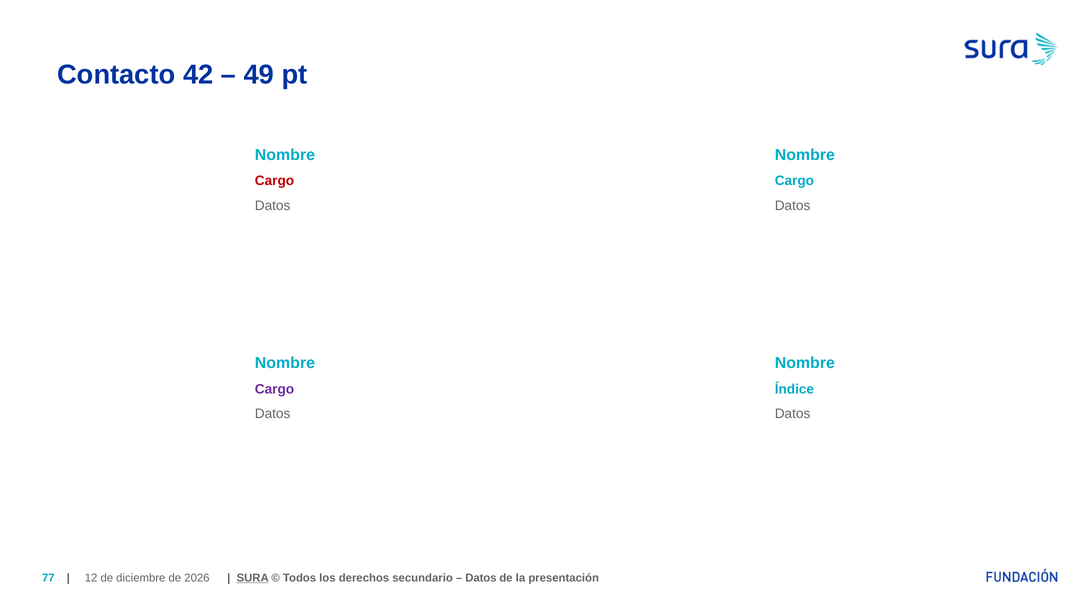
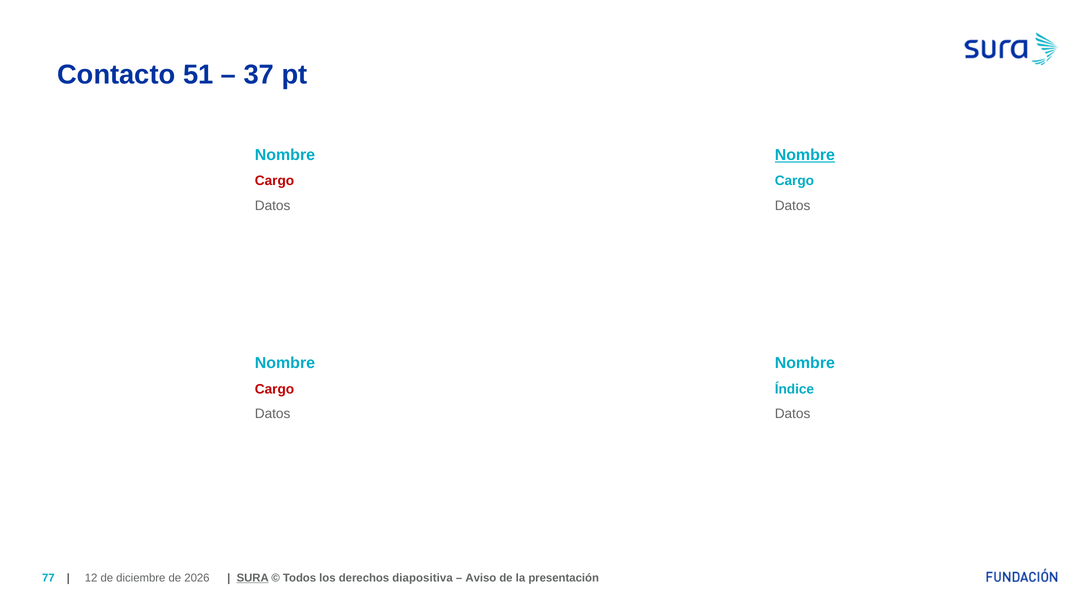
42: 42 -> 51 (198, 75)
49: 49 -> 37 (259, 75)
Nombre underline: none -> present (805, 155)
Cargo colour: purple -> red (275, 389)
secundario: secundario -> diapositiva (423, 578)
Datos: Datos -> Aviso (481, 578)
